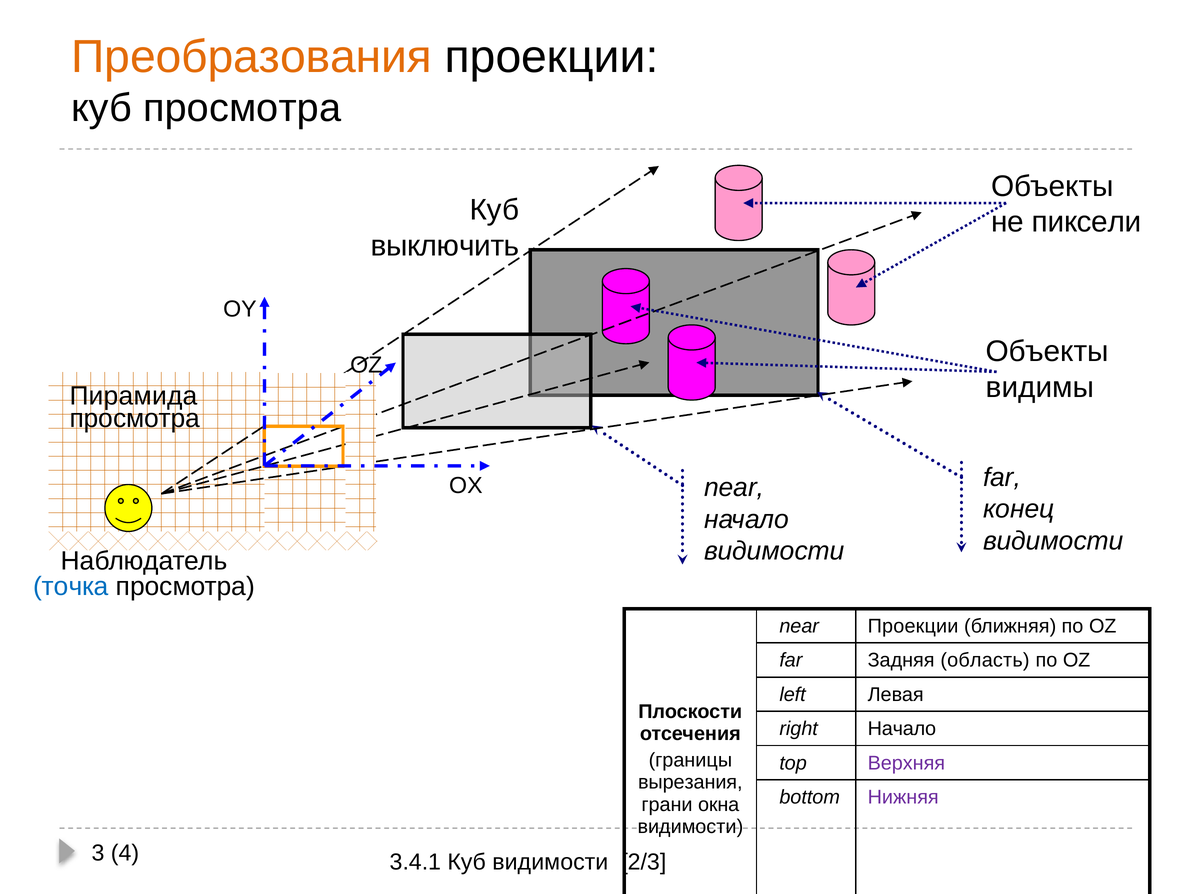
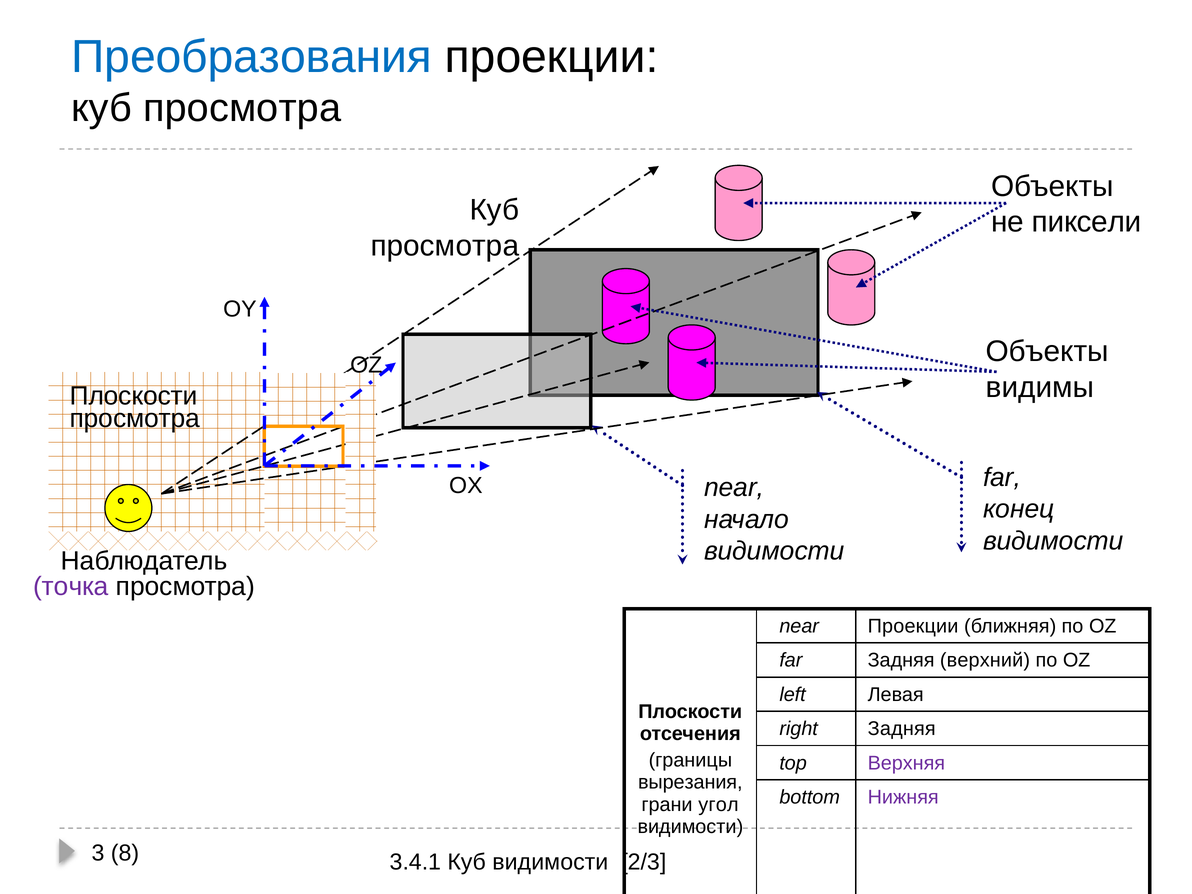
Преобразования colour: orange -> blue (252, 57)
выключить: выключить -> просмотра (445, 246)
Пирамида: Пирамида -> Плоскости (134, 396)
точка colour: blue -> purple (71, 587)
область: область -> верхний (985, 660)
right Начало: Начало -> Задняя (902, 729)
окна: окна -> угол (718, 805)
4: 4 -> 8 (125, 853)
